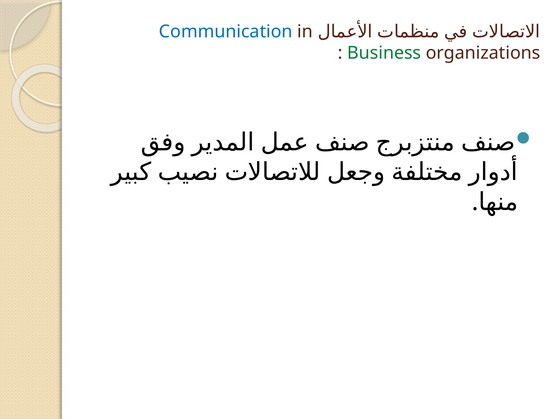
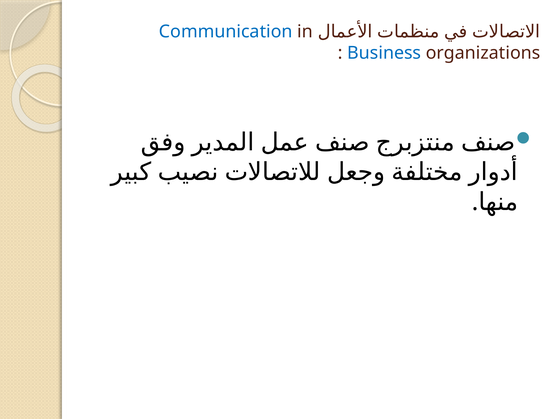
Business colour: green -> blue (384, 53)
